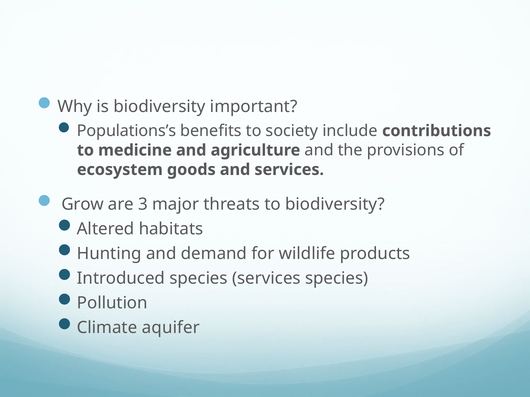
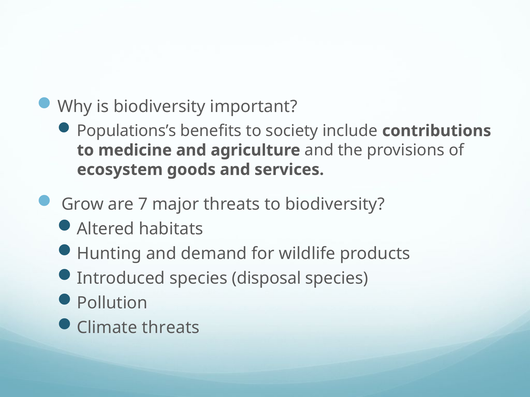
3: 3 -> 7 (143, 204)
species services: services -> disposal (266, 279)
Climate aquifer: aquifer -> threats (171, 328)
